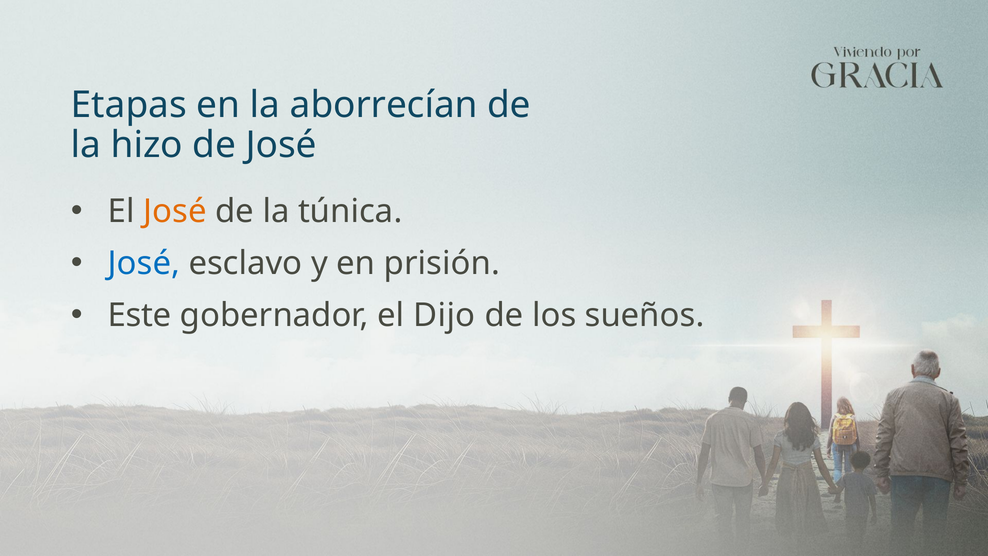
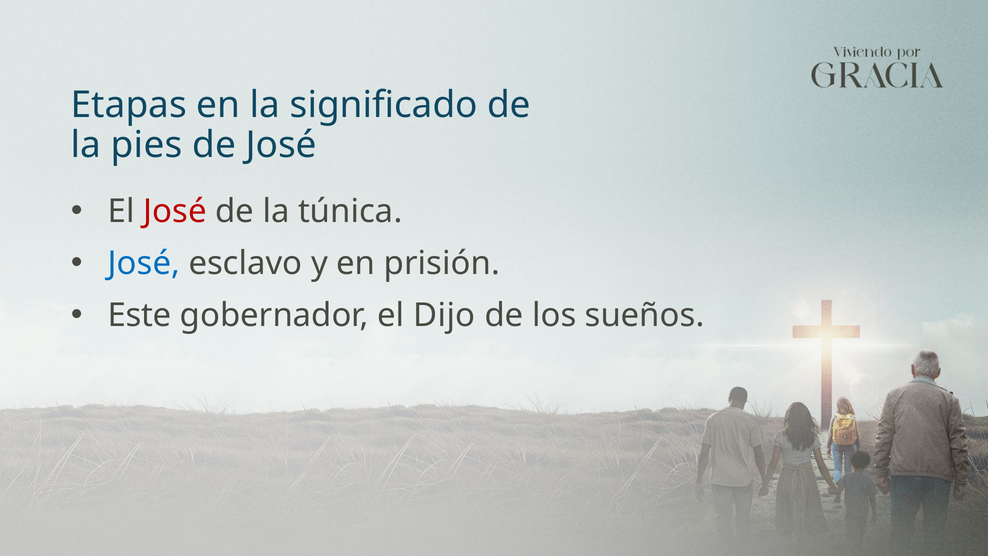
aborrecían: aborrecían -> significado (384, 105)
hizo: hizo -> pies (147, 145)
José colour: orange -> red (175, 212)
